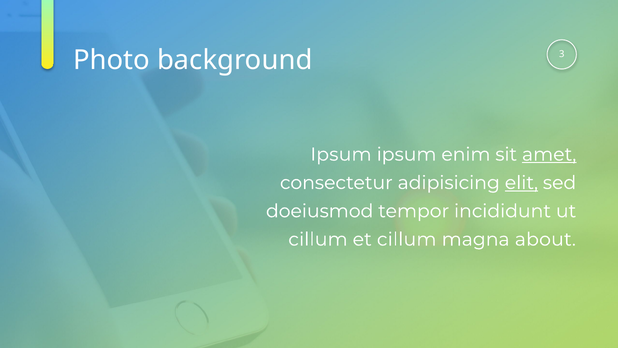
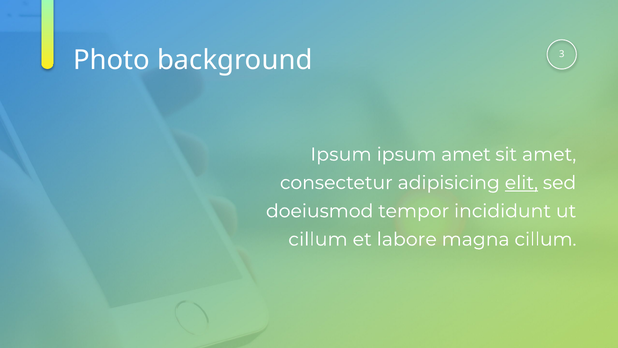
ipsum enim: enim -> amet (466, 154)
amet underline: present -> none (549, 154)
et cillum: cillum -> labore (407, 239)
magna about: about -> cillum (545, 239)
